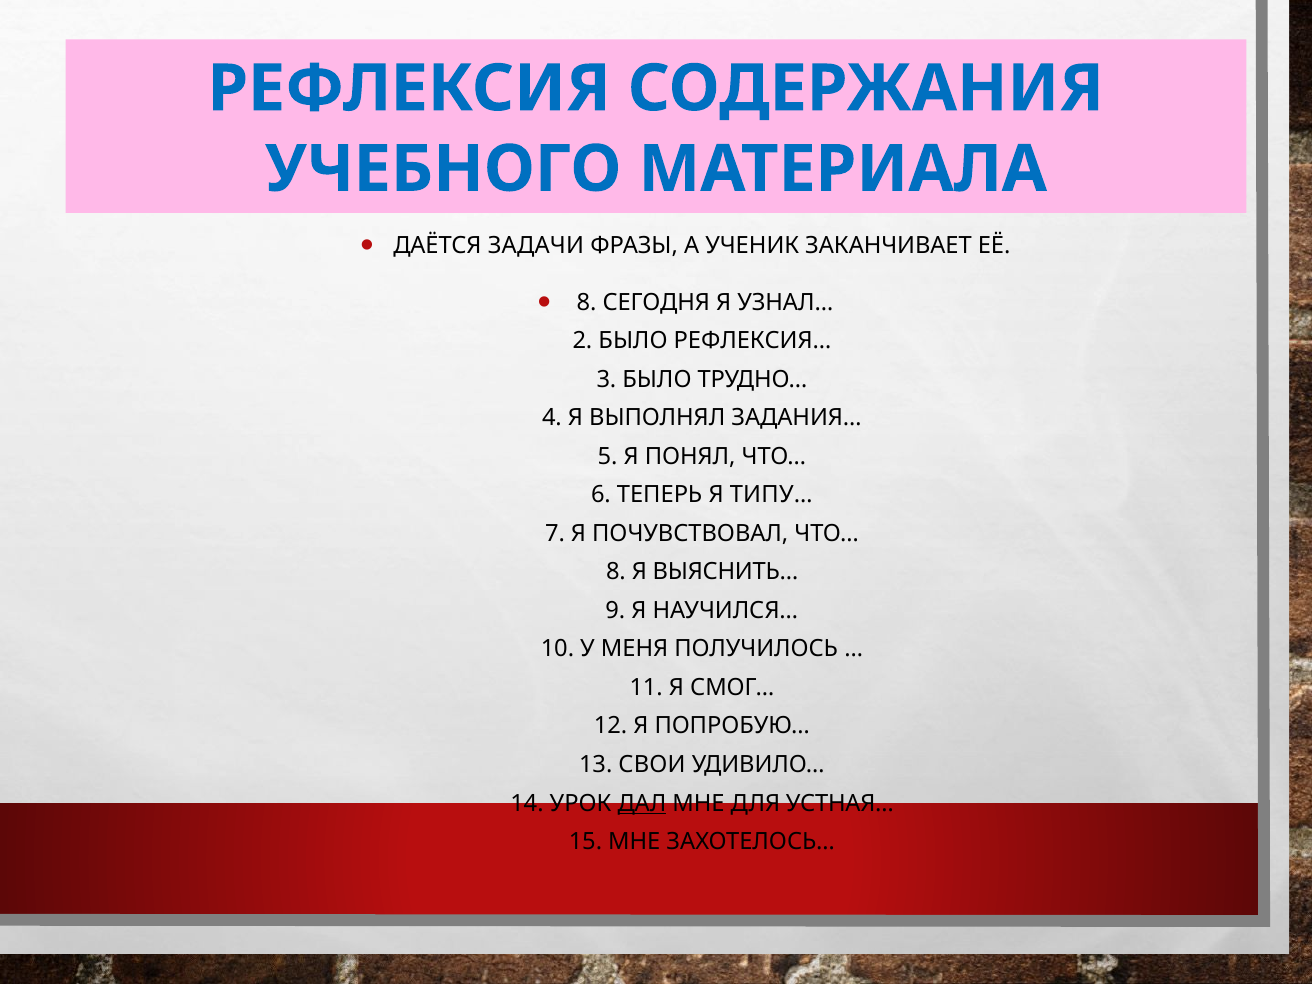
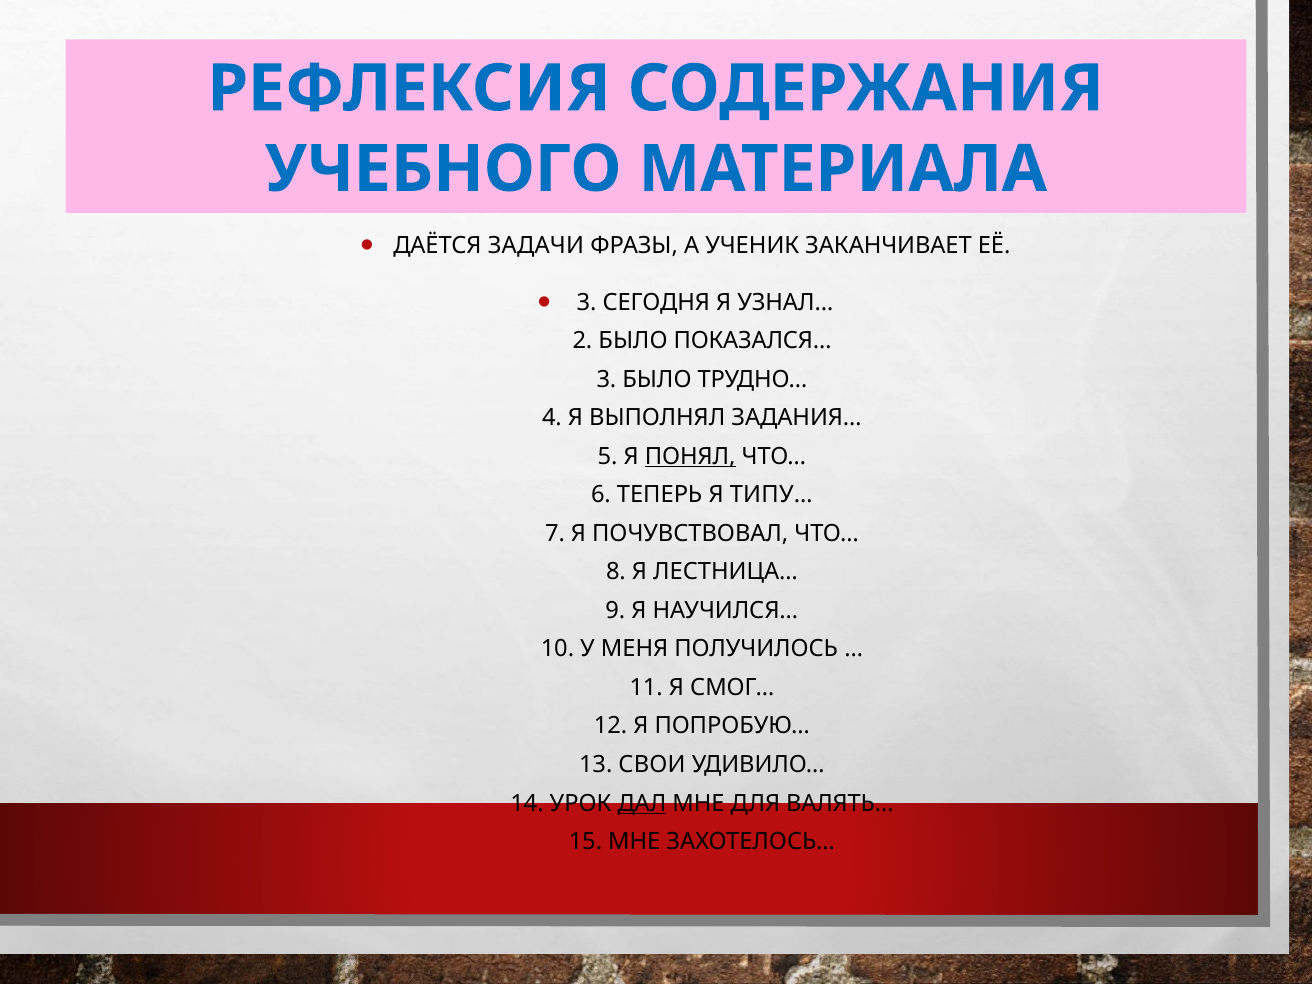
8: 8 -> 3 (587, 302)
РЕФЛЕКСИЯ…: РЕФЛЕКСИЯ… -> ПОКАЗАЛСЯ… (753, 341)
ПОНЯЛ underline: none -> present (690, 456)
ВЫЯСНИТЬ…: ВЫЯСНИТЬ… -> ЛЕСТНИЦА… (725, 572)
УСТНАЯ…: УСТНАЯ… -> ВАЛЯТЬ… (840, 803)
